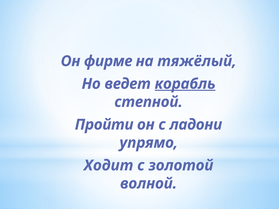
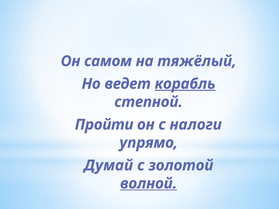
фирме: фирме -> самом (108, 61)
ладони: ладони -> налоги (196, 125)
Ходит: Ходит -> Думай (109, 166)
волной underline: none -> present (149, 184)
